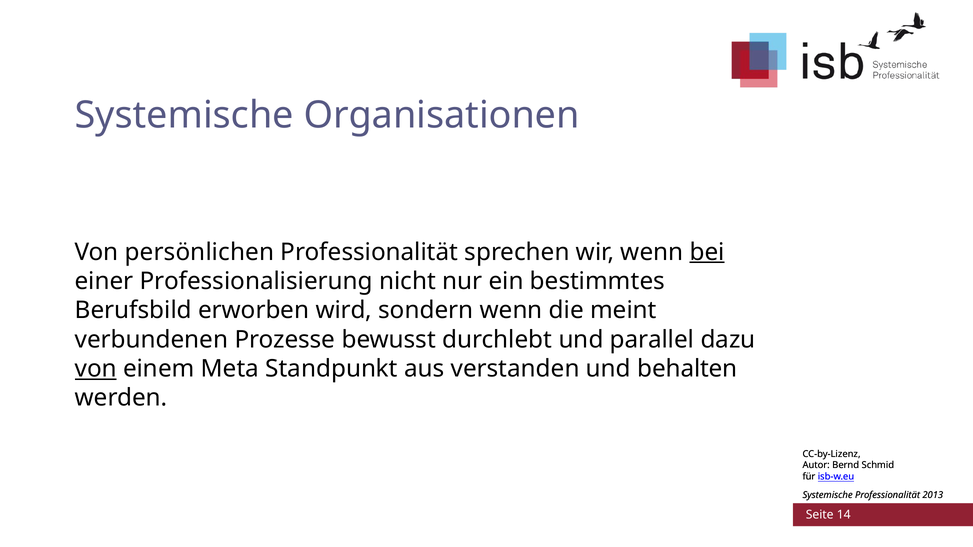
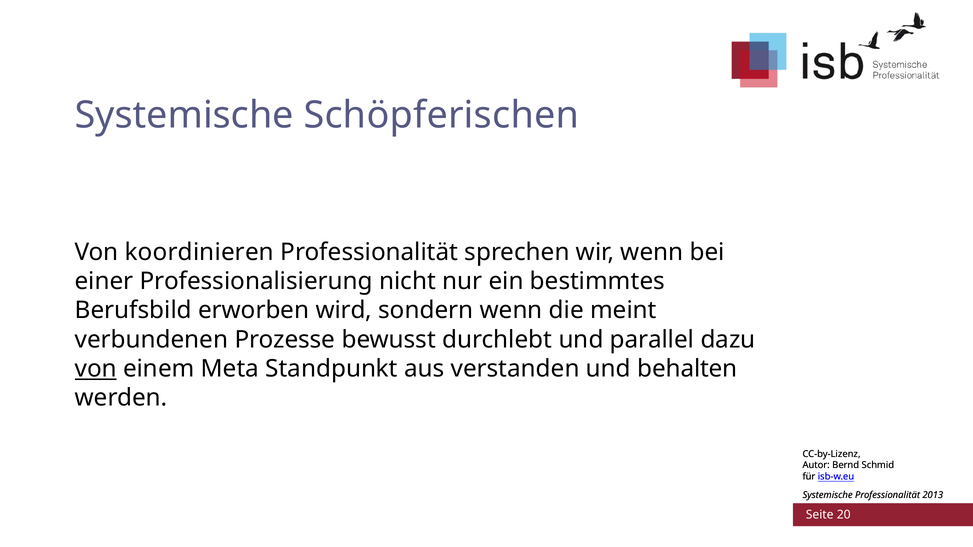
Organisationen: Organisationen -> Schöpferischen (441, 115)
persönlichen: persönlichen -> koordinieren (199, 252)
bei underline: present -> none (707, 252)
14: 14 -> 20 (844, 515)
